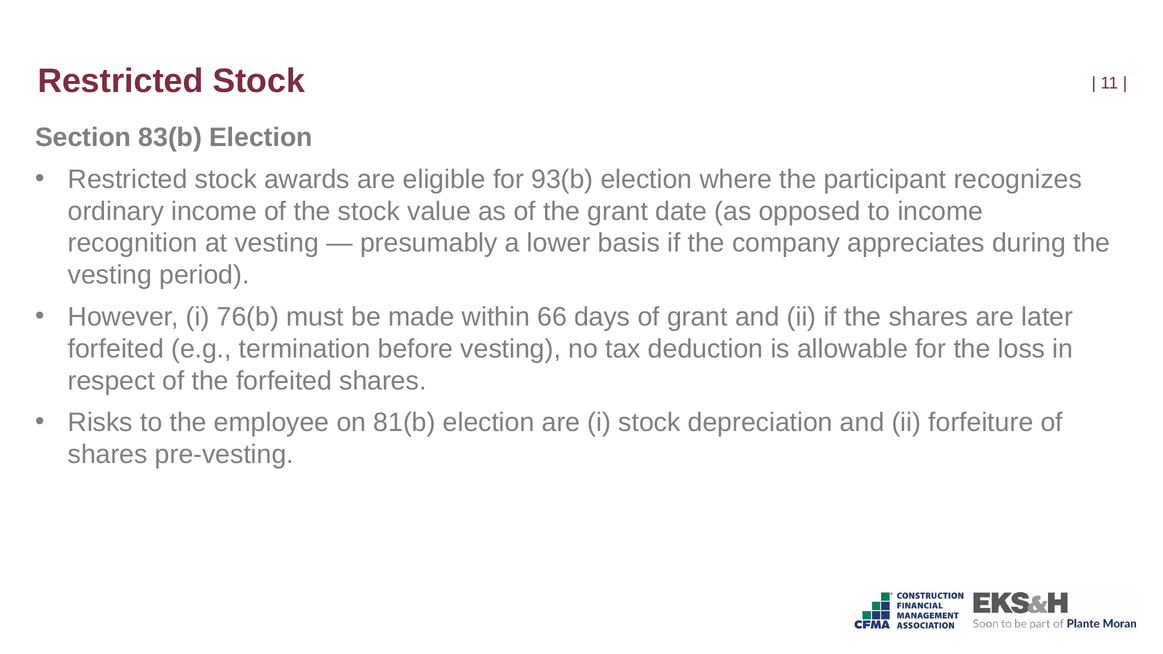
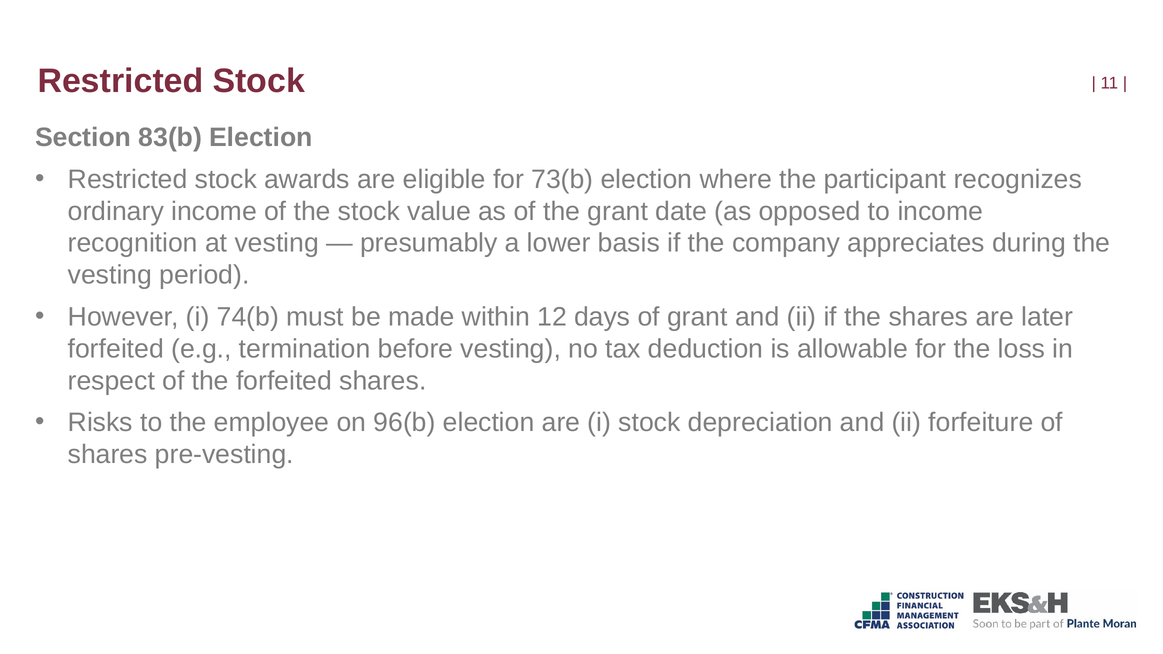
93(b: 93(b -> 73(b (562, 179)
76(b: 76(b -> 74(b (248, 317)
66: 66 -> 12 (552, 317)
81(b: 81(b -> 96(b (404, 422)
